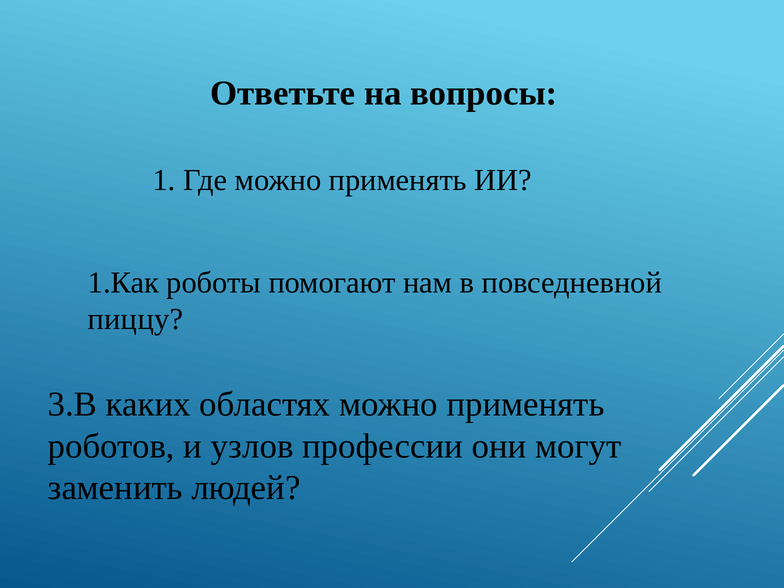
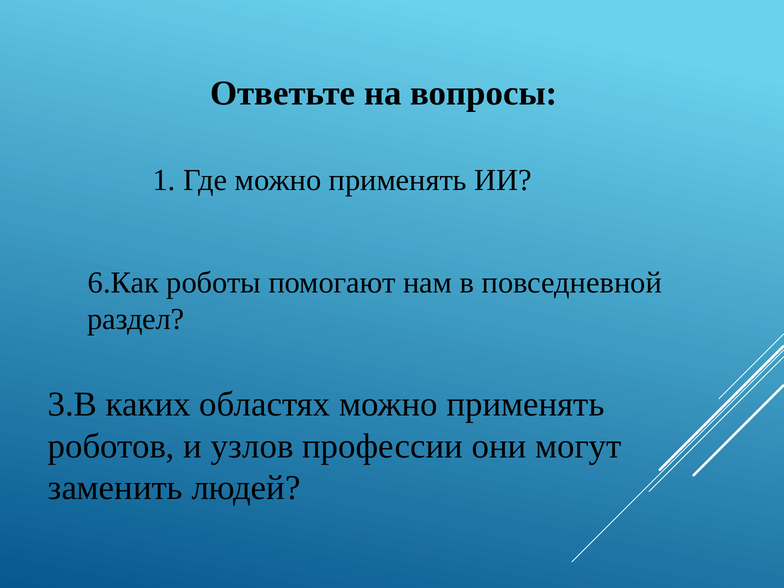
1.Как: 1.Как -> 6.Как (123, 283)
пиццу: пиццу -> раздел (136, 319)
